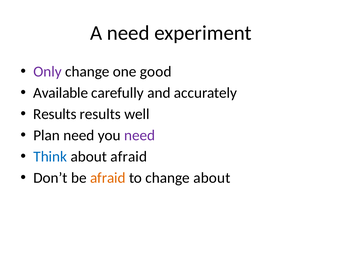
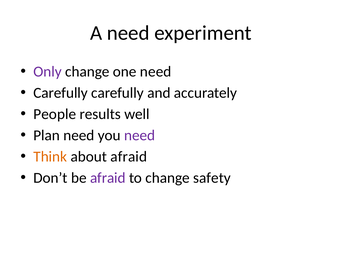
one good: good -> need (156, 72)
Available: Available -> Carefully (61, 93)
Results: Results -> People (55, 114)
Think colour: blue -> orange (50, 157)
afraid colour: orange -> purple (108, 178)
change about: about -> safety (212, 178)
